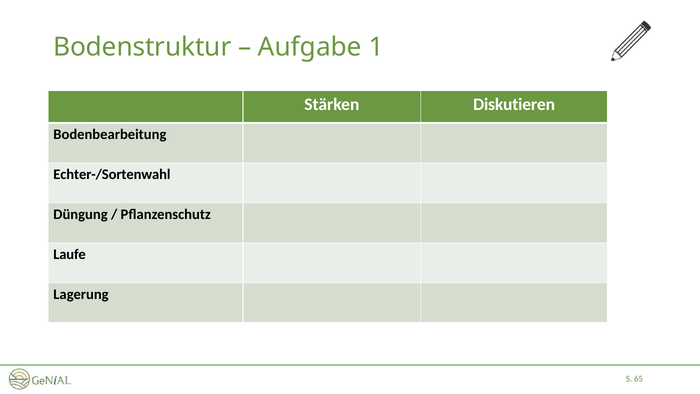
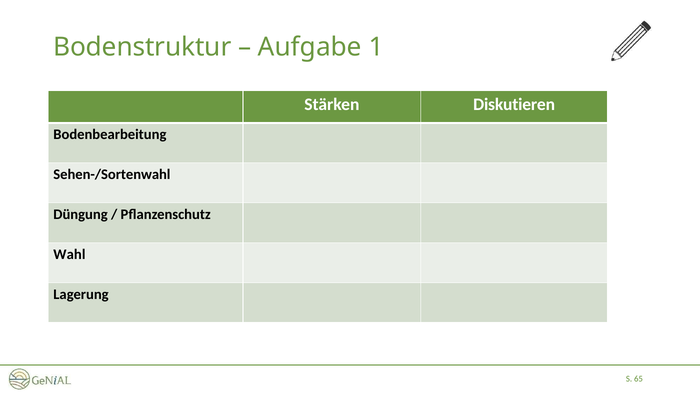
Echter-/Sortenwahl: Echter-/Sortenwahl -> Sehen-/Sortenwahl (112, 174)
Laufe: Laufe -> Wahl (69, 254)
